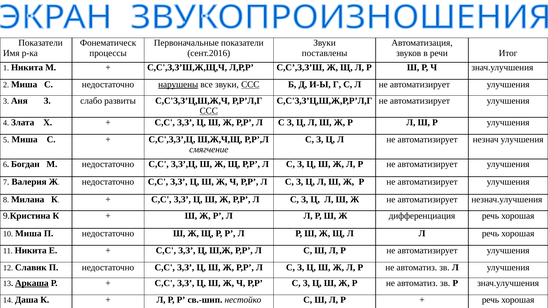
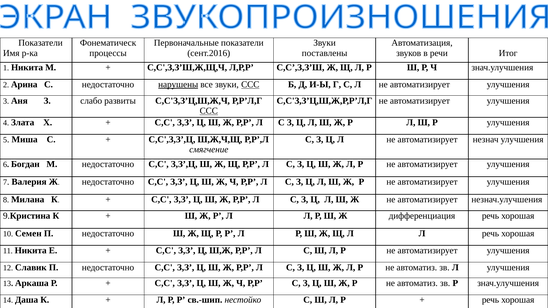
2 Миша: Миша -> Арина (24, 84)
10 Миша: Миша -> Семен (28, 234)
Аркаша underline: present -> none (32, 283)
